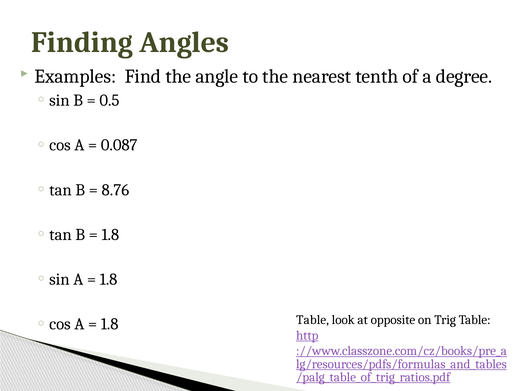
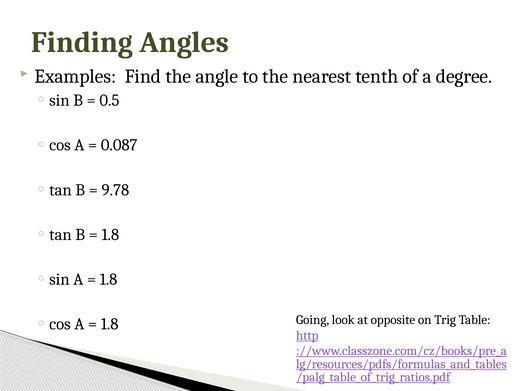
8.76: 8.76 -> 9.78 (115, 190)
Table: Table -> Going (313, 320)
